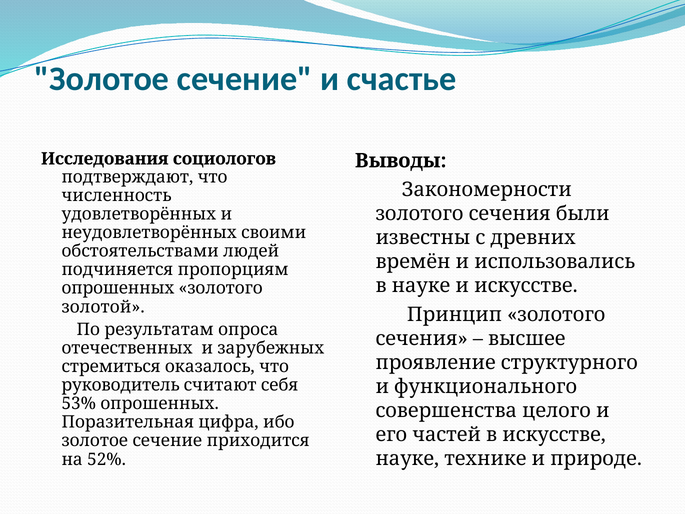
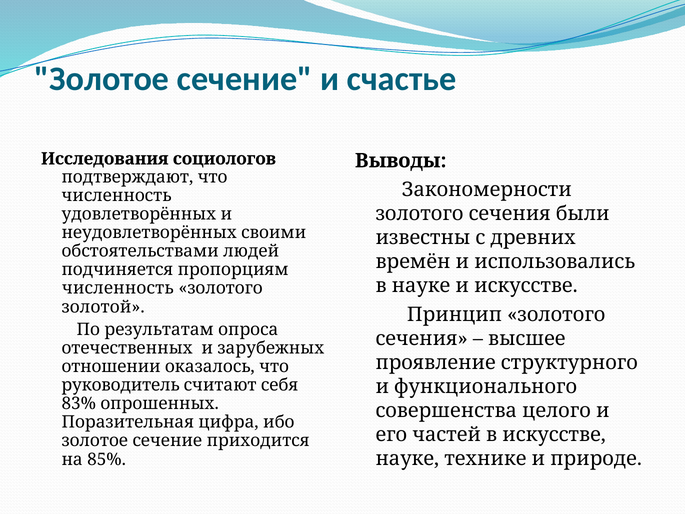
опрошенных: опрошенных -> численность (118, 288)
стремиться: стремиться -> отношении (111, 367)
53%: 53% -> 83% (79, 404)
52%: 52% -> 85% (107, 459)
